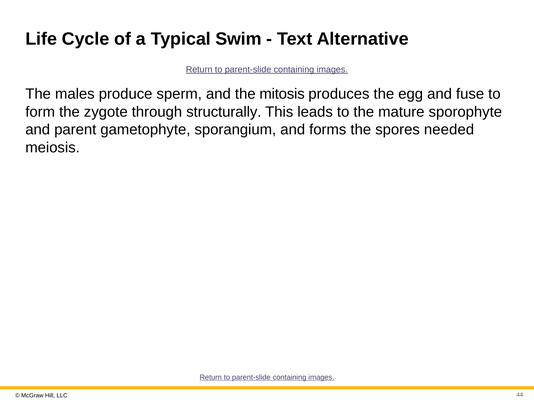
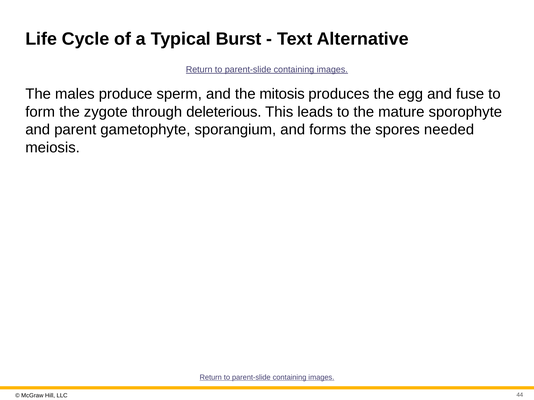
Swim: Swim -> Burst (239, 39)
structurally: structurally -> deleterious (224, 112)
